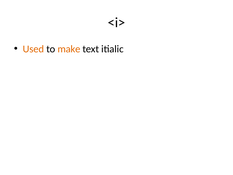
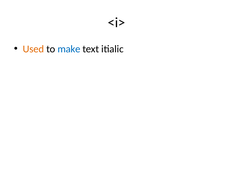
make colour: orange -> blue (69, 49)
